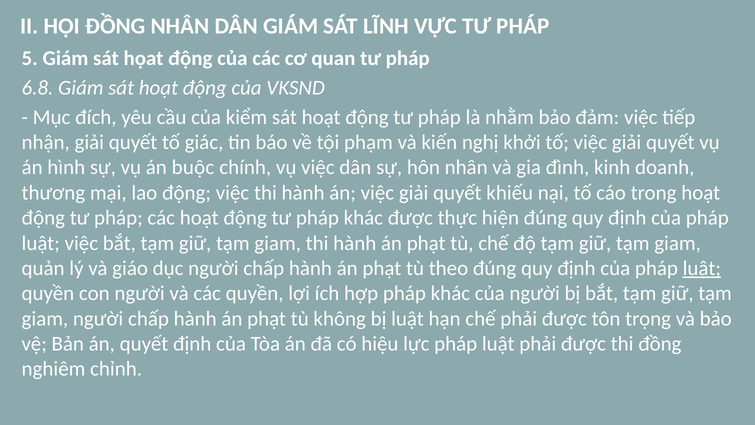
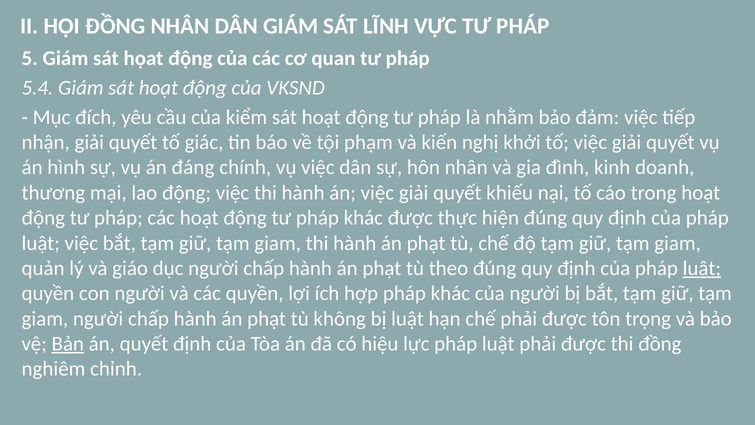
6.8: 6.8 -> 5.4 (38, 88)
buộc: buộc -> đáng (193, 167)
Bản underline: none -> present (68, 344)
